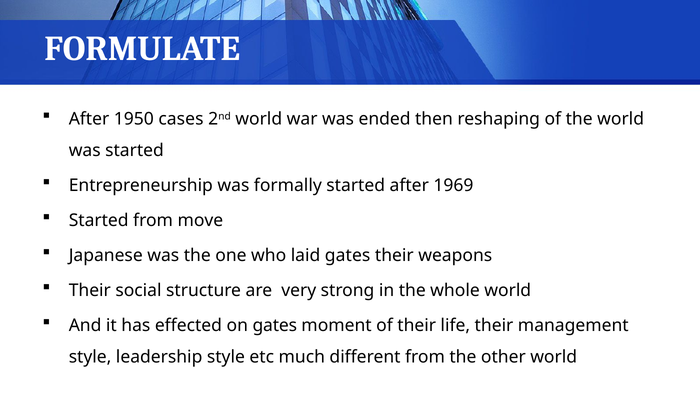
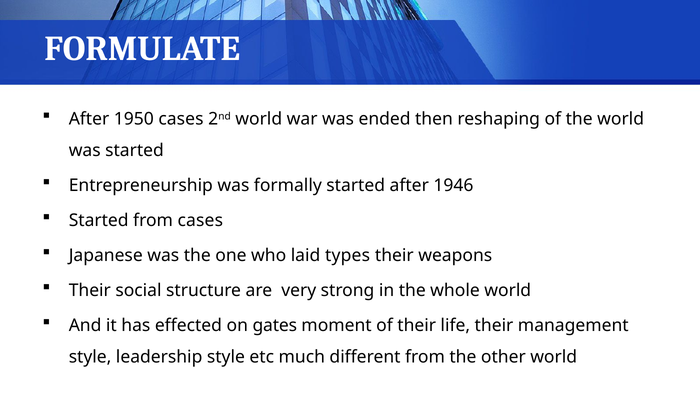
1969: 1969 -> 1946 (453, 185)
from move: move -> cases (200, 220)
laid gates: gates -> types (348, 255)
